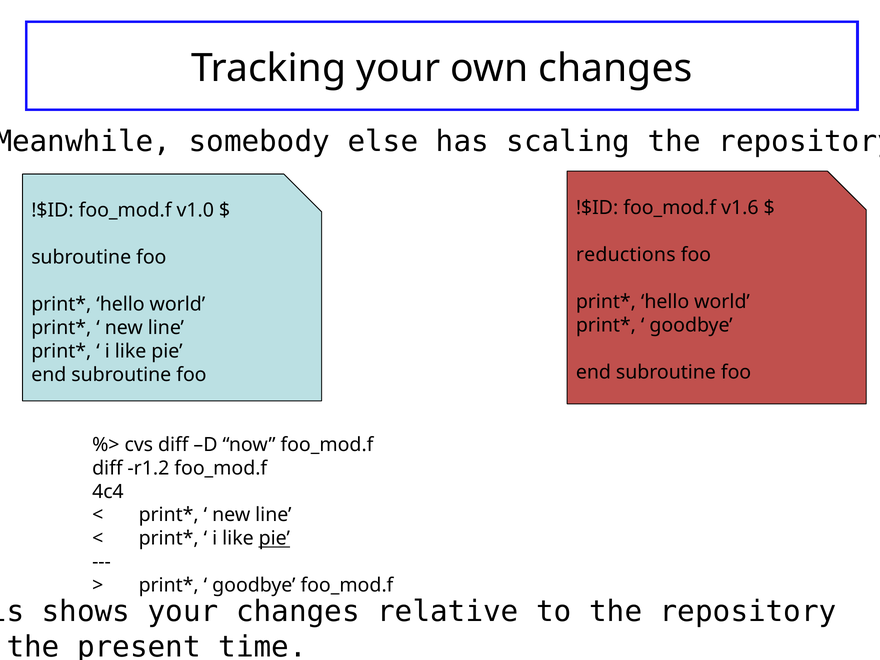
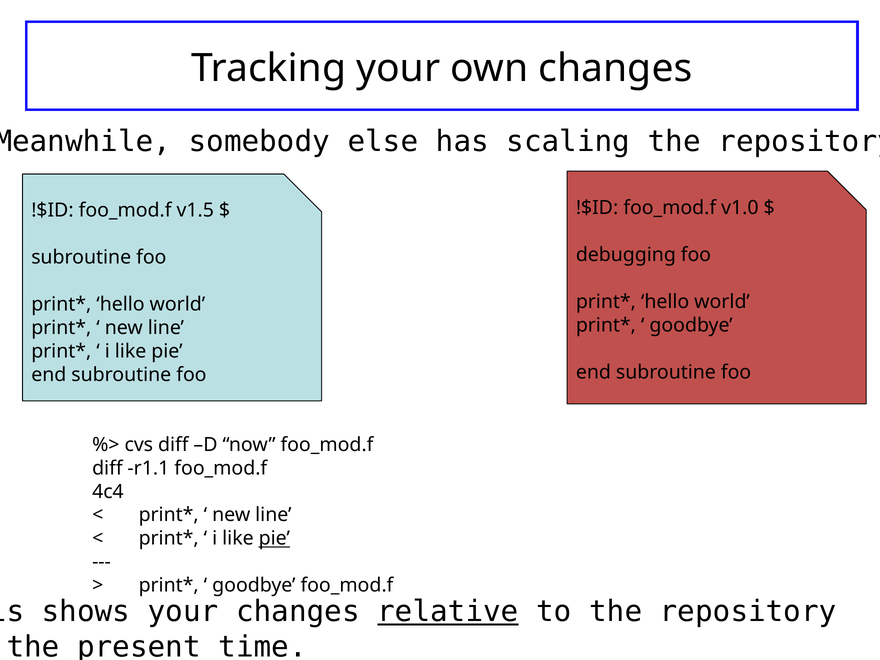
v1.6: v1.6 -> v1.0 (740, 208)
v1.0: v1.0 -> v1.5 (195, 210)
reductions: reductions -> debugging (626, 255)
r1.2: r1.2 -> r1.1 (148, 468)
relative underline: none -> present (448, 612)
